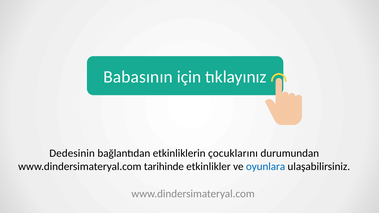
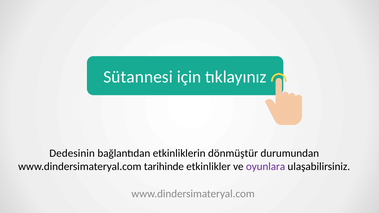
Babasının: Babasının -> Sütannesi (138, 77)
çocuklarını: çocuklarını -> dönmüştür (233, 153)
oyunlara colour: blue -> purple (266, 167)
